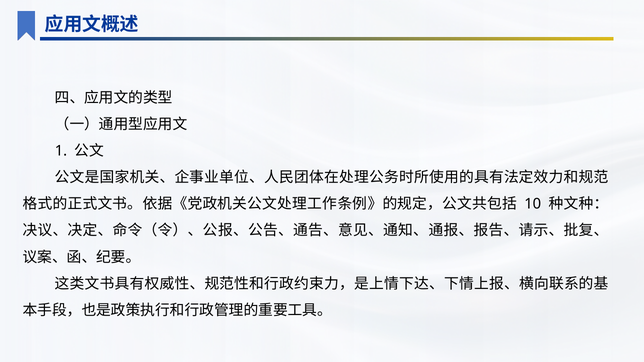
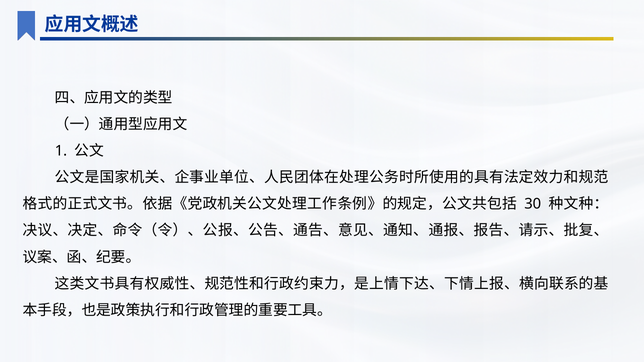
10: 10 -> 30 (533, 204)
